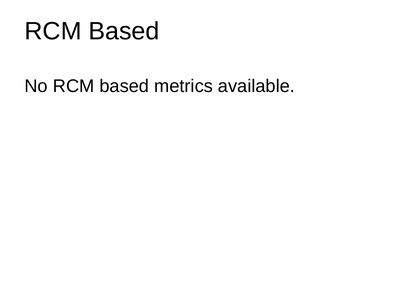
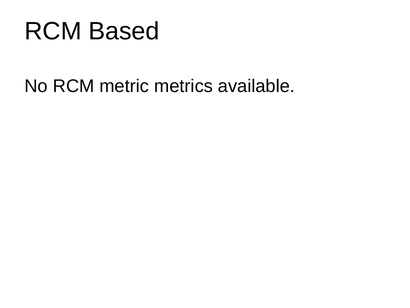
No RCM based: based -> metric (124, 86)
